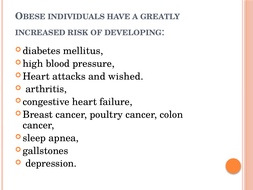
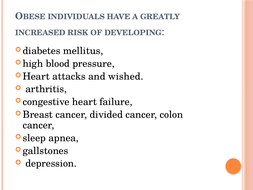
poultry: poultry -> divided (106, 114)
